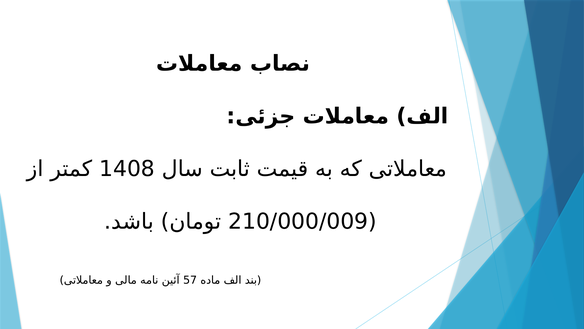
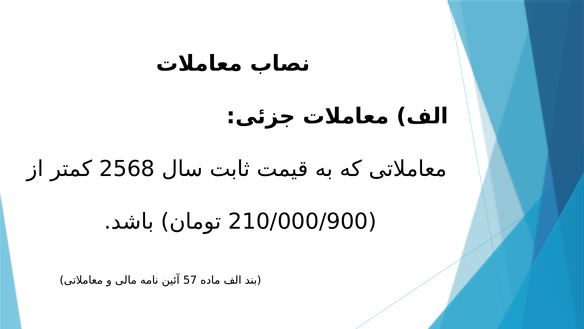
1408: 1408 -> 2568 (127, 169)
210/000/009: 210/000/009 -> 210/000/900 (298, 221)
